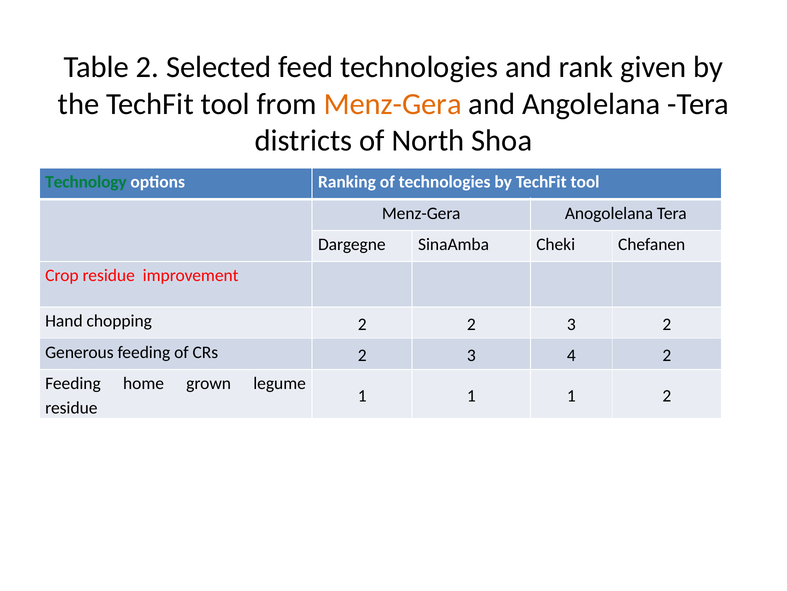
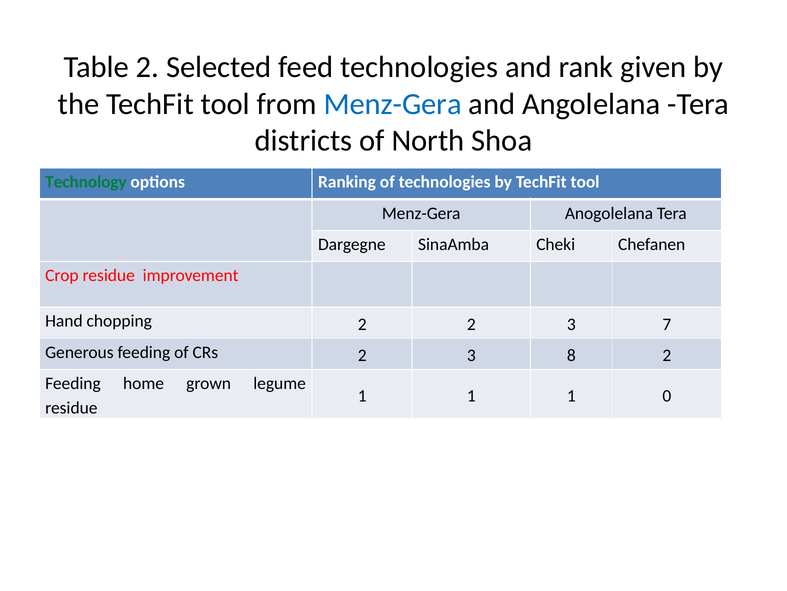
Menz-Gera colour: orange -> blue (393, 104)
3 2: 2 -> 7 (667, 324)
4: 4 -> 8 (571, 355)
1 2: 2 -> 0 (667, 395)
